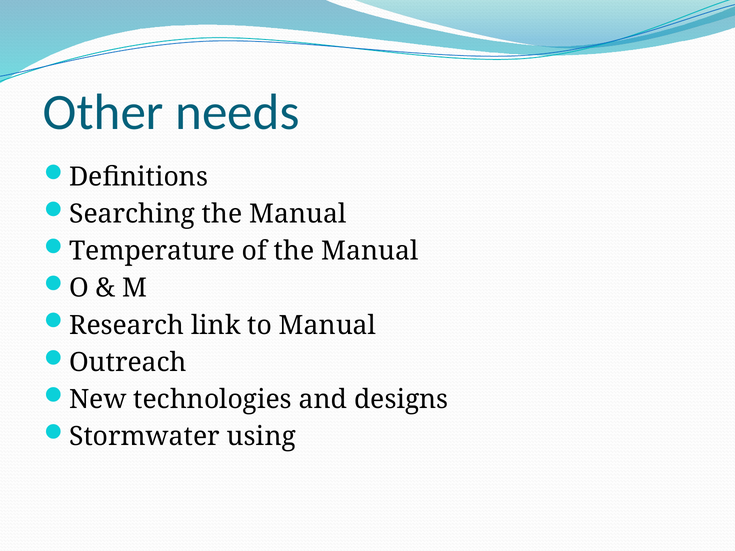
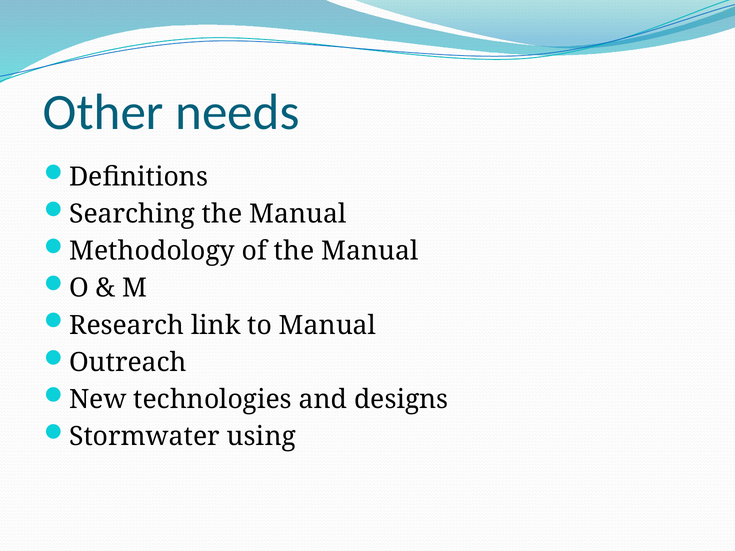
Temperature: Temperature -> Methodology (152, 251)
